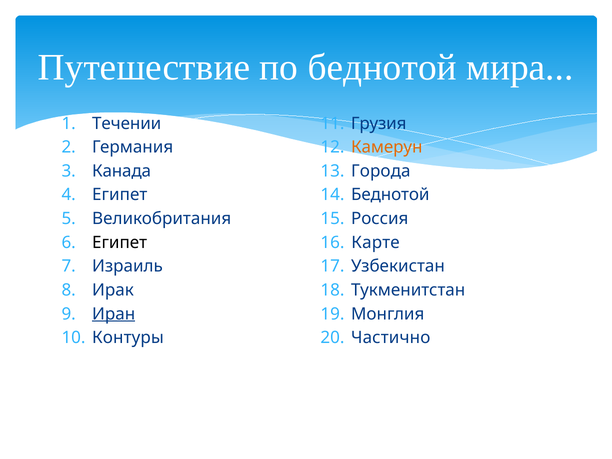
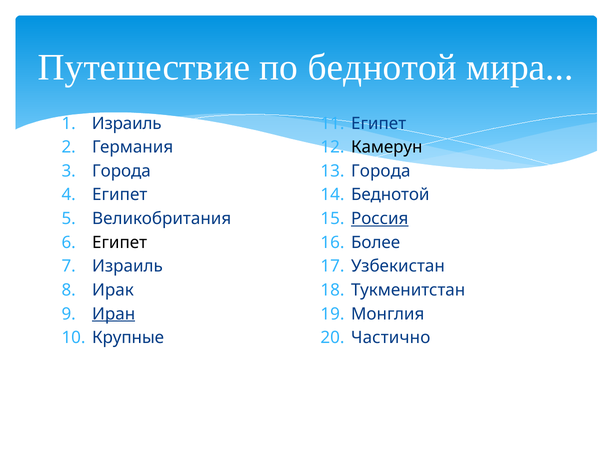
Течении: Течении -> Израиль (127, 123)
Грузия: Грузия -> Египет (379, 123)
Камерун colour: orange -> black (387, 147)
Канада: Канада -> Города (121, 171)
Россия underline: none -> present (380, 219)
Карте: Карте -> Более (376, 242)
Контуры: Контуры -> Крупные (128, 338)
